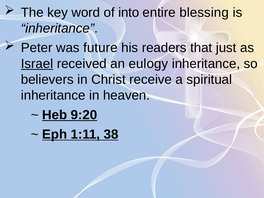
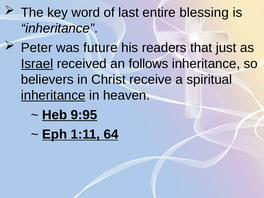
into: into -> last (129, 12)
eulogy: eulogy -> follows (149, 64)
inheritance underline: none -> present (53, 95)
9:20: 9:20 -> 9:95 (84, 115)
38: 38 -> 64 (111, 134)
